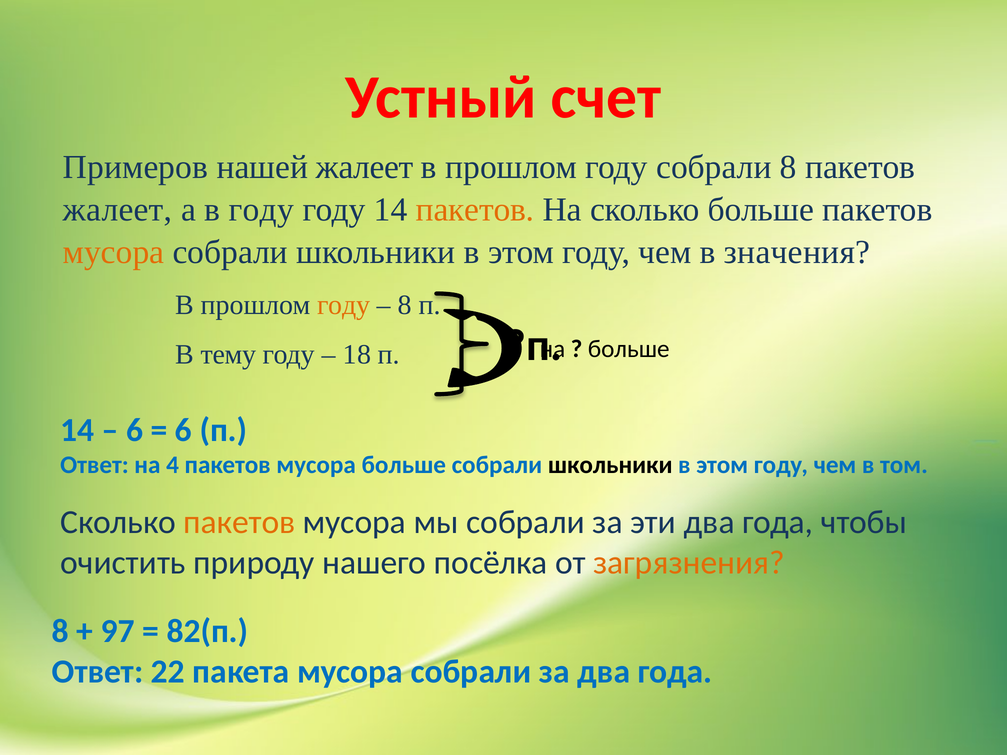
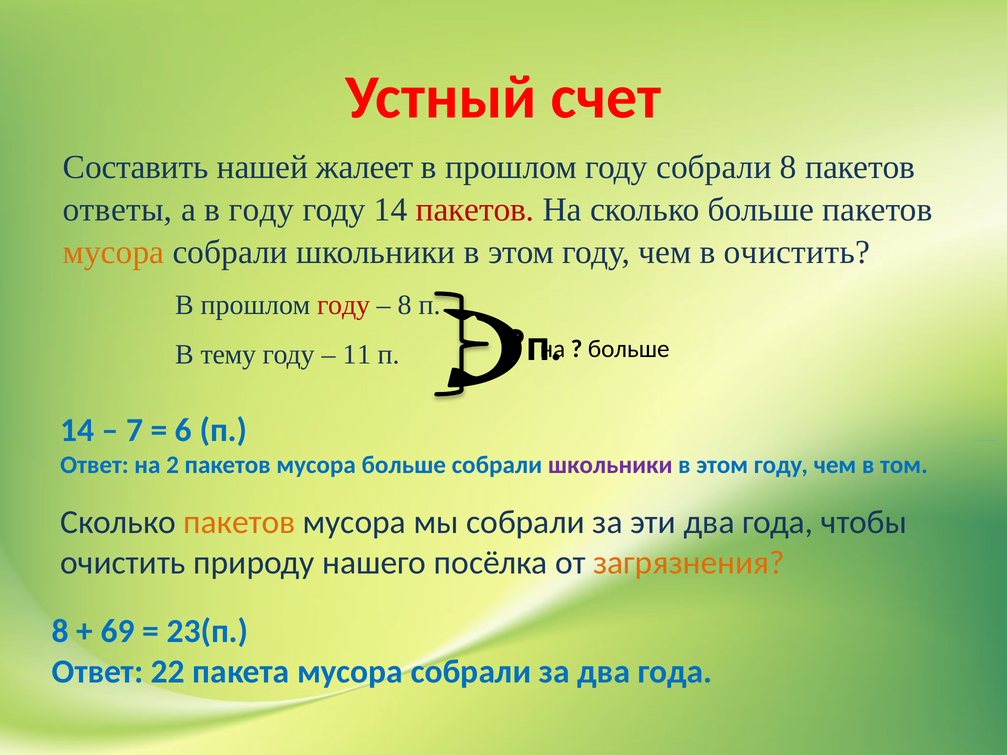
Примеров: Примеров -> Составить (136, 167)
жалеет: жалеет -> ответы (118, 210)
пакетов colour: orange -> red (475, 210)
в значения: значения -> очистить (797, 252)
году colour: orange -> red (344, 305)
18: 18 -> 11 (357, 355)
6: 6 -> 7 (134, 430)
4: 4 -> 2 (173, 465)
школьники colour: black -> purple (610, 465)
97: 97 -> 69 (118, 632)
82(п: 82(п -> 23(п (207, 632)
